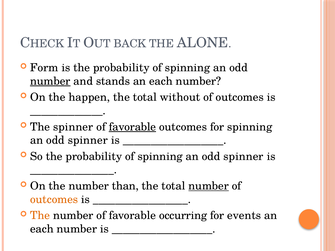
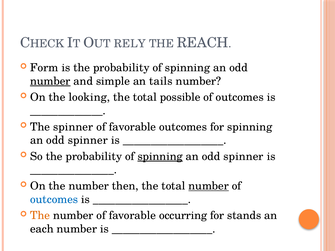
BACK: BACK -> RELY (130, 44)
ALONE: ALONE -> REACH (203, 43)
stands: stands -> simple (113, 81)
each: each -> tails (161, 81)
happen: happen -> looking (89, 97)
without: without -> possible (180, 97)
favorable underline: present -> none (132, 127)
spinning underline: none -> present (160, 157)
than: than -> then (125, 186)
outcomes colour: orange -> blue (54, 200)
events: events -> stands (244, 216)
